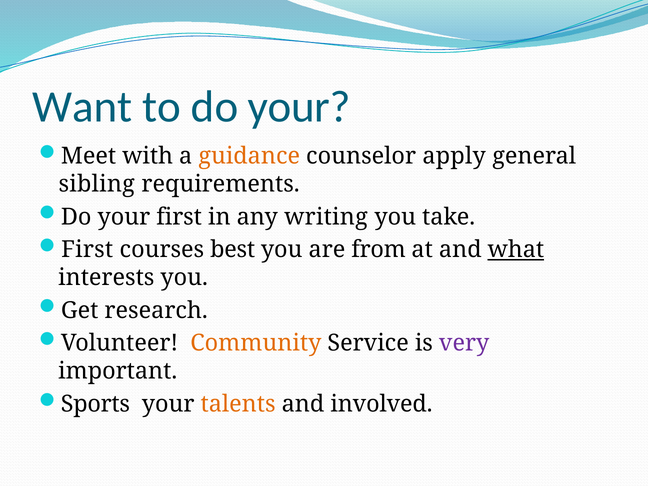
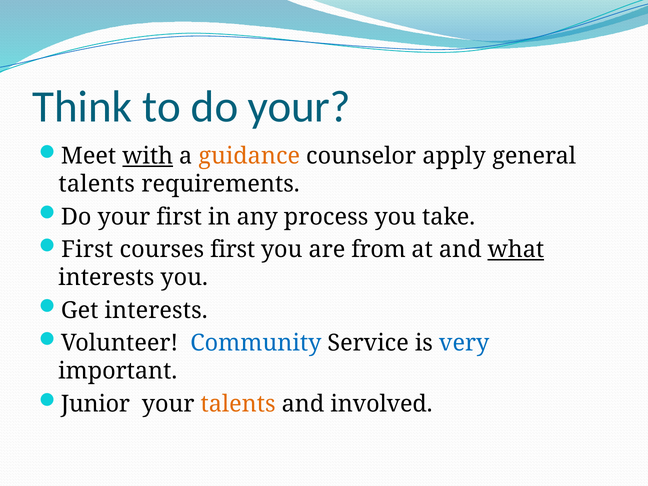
Want: Want -> Think (82, 107)
with underline: none -> present (148, 156)
sibling: sibling -> talents (97, 184)
writing: writing -> process (326, 217)
courses best: best -> first (233, 250)
Get research: research -> interests (156, 310)
Community colour: orange -> blue (256, 343)
very colour: purple -> blue (464, 343)
Sports: Sports -> Junior (95, 404)
